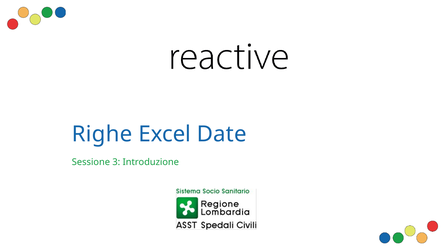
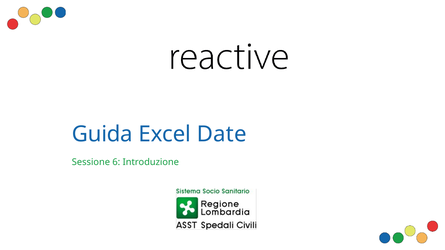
Righe: Righe -> Guida (102, 134)
3: 3 -> 6 (116, 162)
